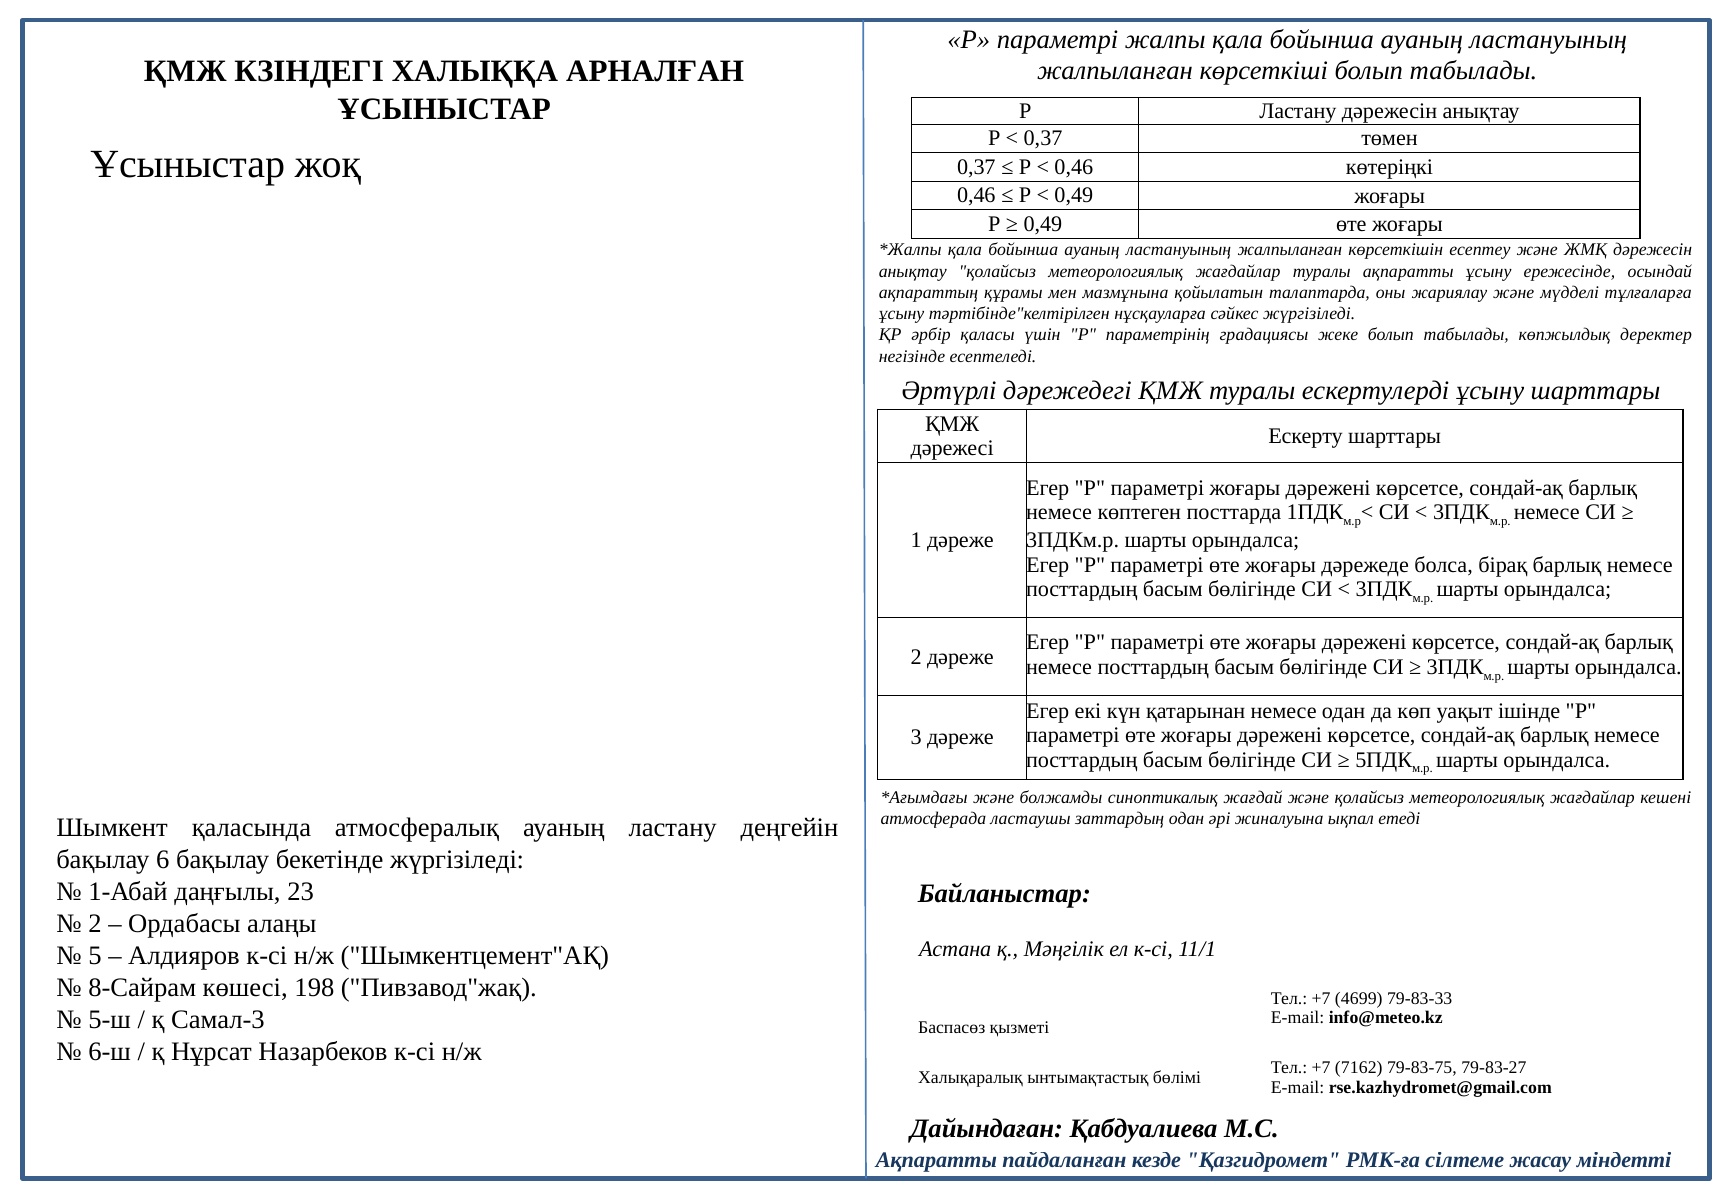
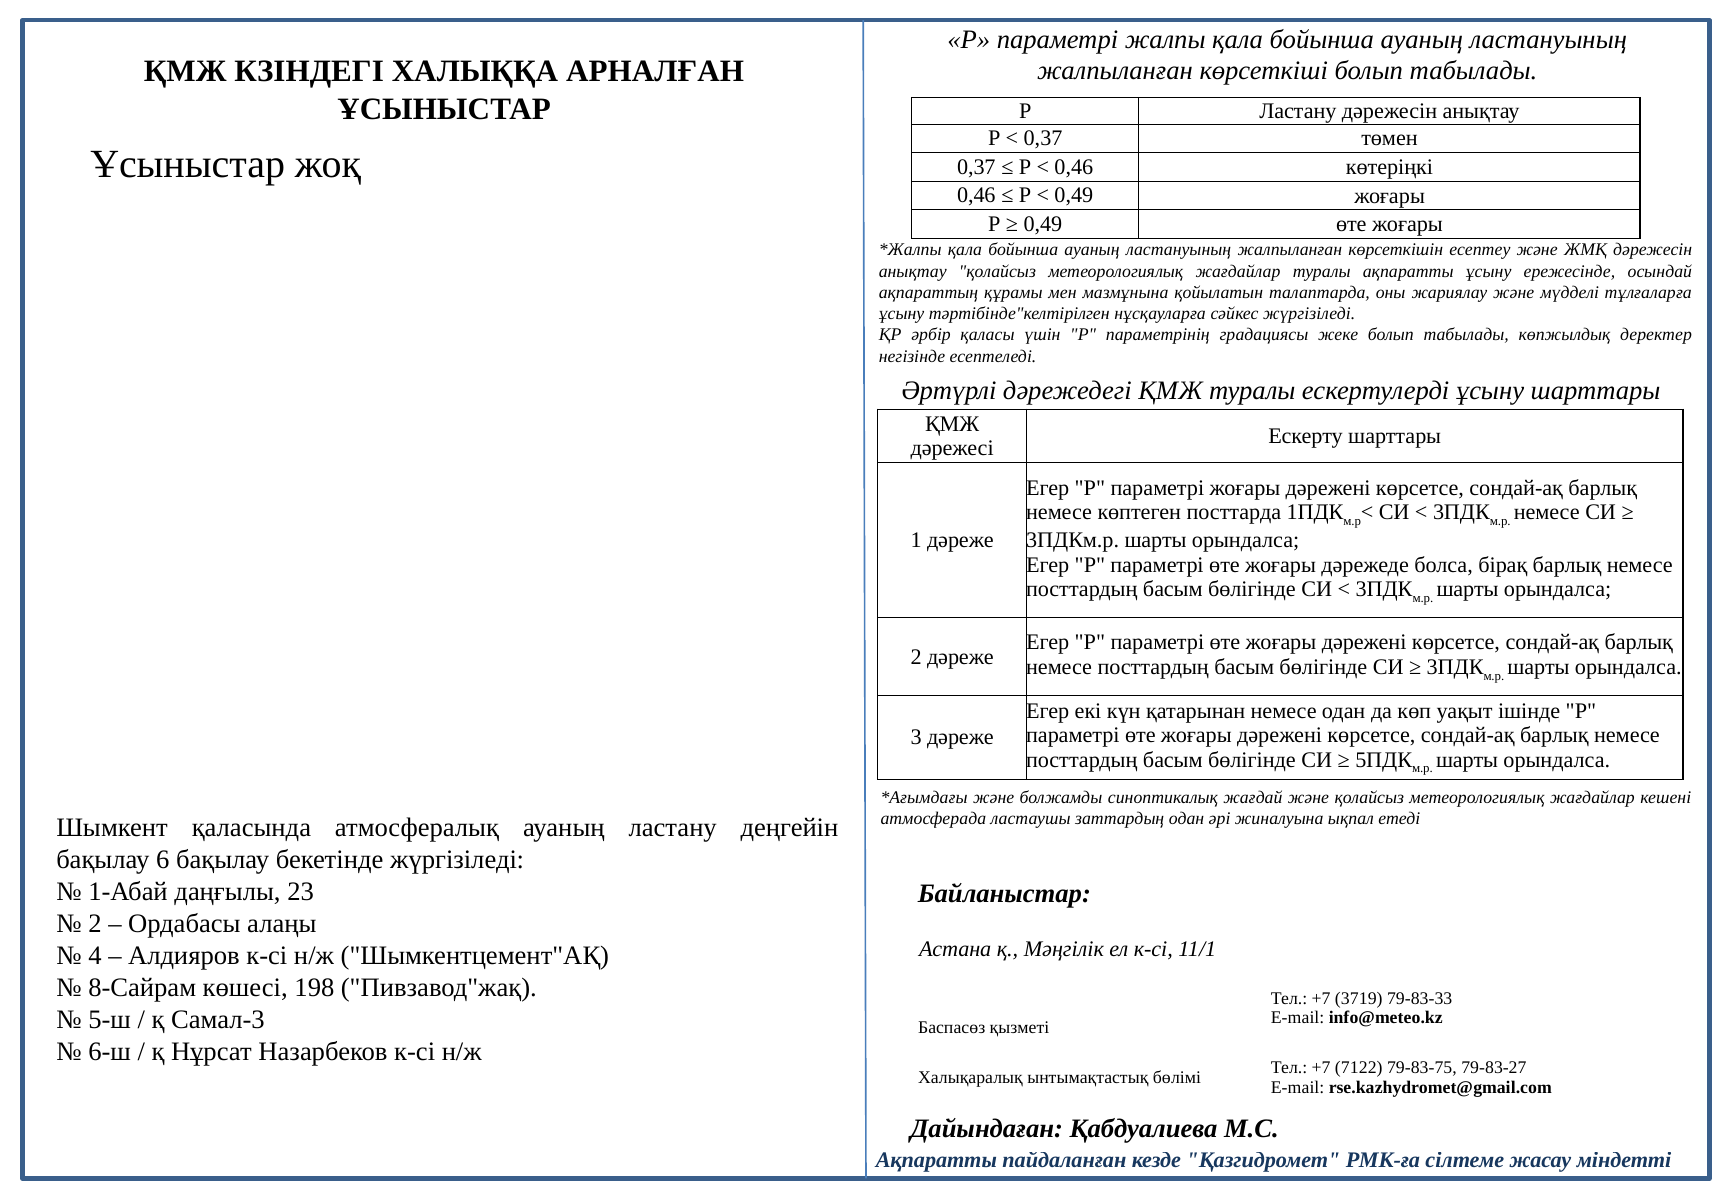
5: 5 -> 4 (95, 956)
4699: 4699 -> 3719 (1359, 998)
7162: 7162 -> 7122 (1359, 1068)
